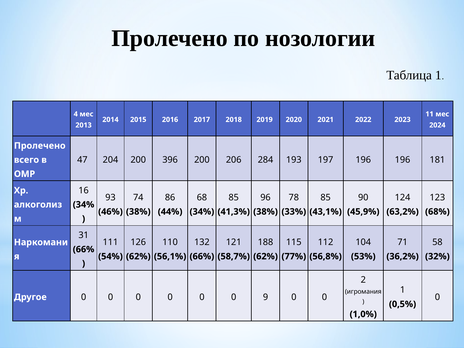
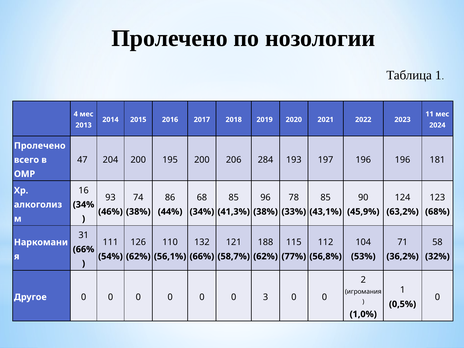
396: 396 -> 195 (170, 160)
9: 9 -> 3 (266, 297)
